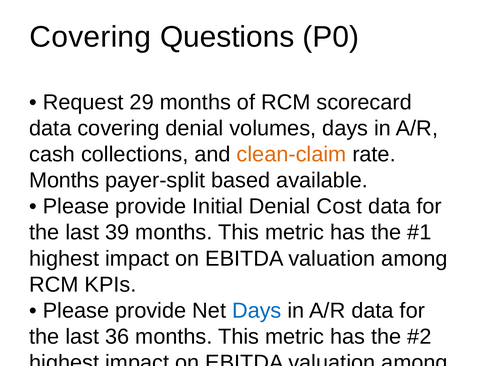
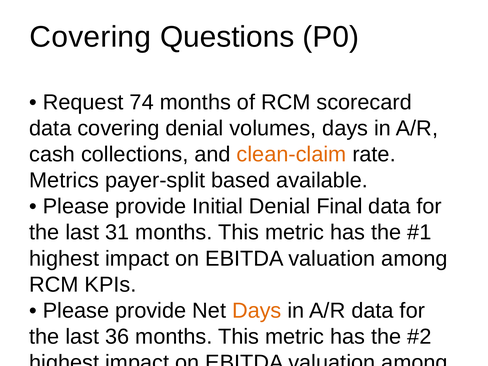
29: 29 -> 74 (142, 102)
Months: Months -> Metrics (64, 180)
Denial Cost: Cost -> Final (339, 206)
39: 39 -> 31 (117, 233)
Days colour: blue -> orange (257, 311)
